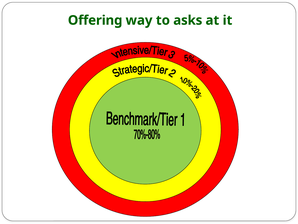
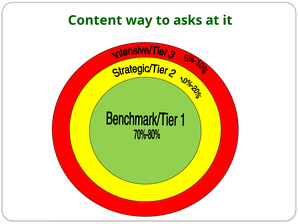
Offering: Offering -> Content (95, 20)
